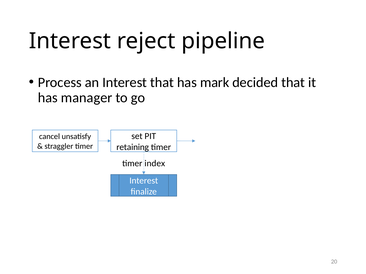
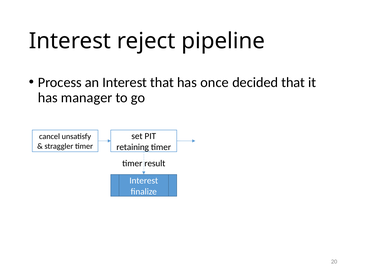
mark: mark -> once (215, 83)
index: index -> result (155, 164)
